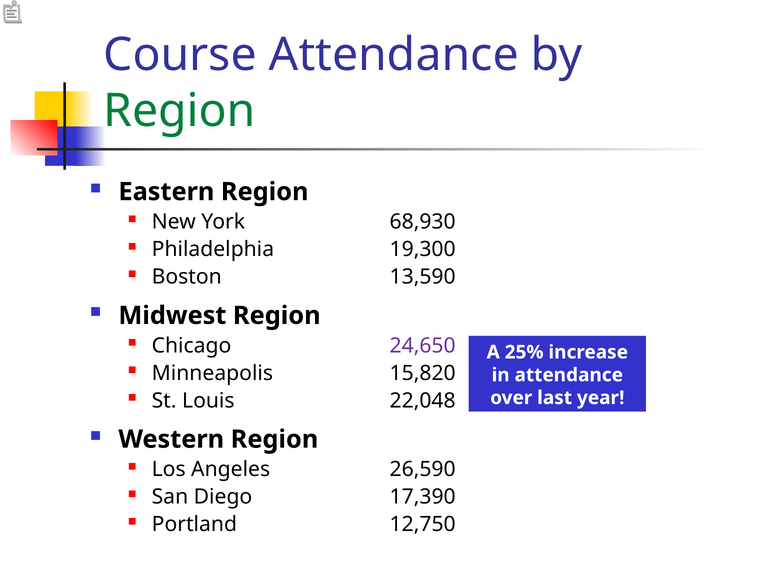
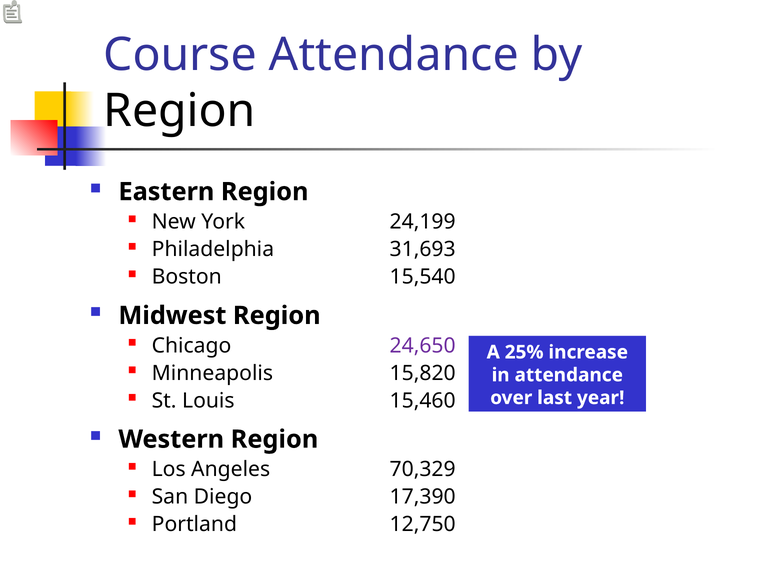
Region colour: green -> black (179, 111)
68,930: 68,930 -> 24,199 (423, 222)
19,300: 19,300 -> 31,693 (423, 249)
13,590: 13,590 -> 15,540 (423, 277)
22,048: 22,048 -> 15,460 (423, 401)
26,590: 26,590 -> 70,329 (423, 469)
